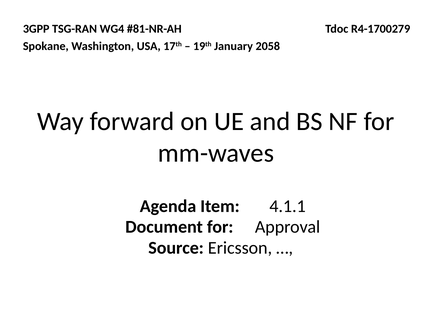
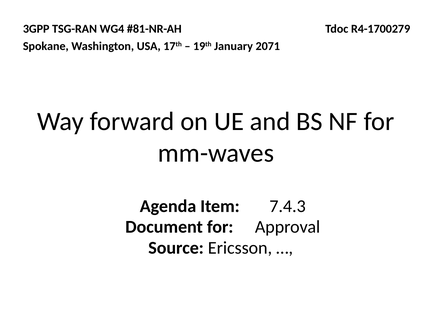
2058: 2058 -> 2071 (268, 46)
4.1.1: 4.1.1 -> 7.4.3 (288, 206)
